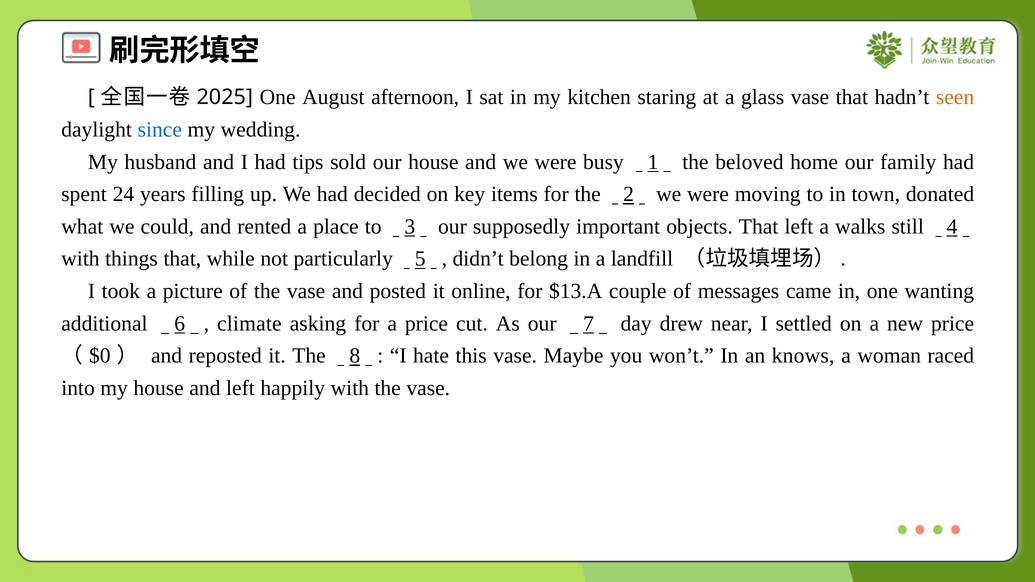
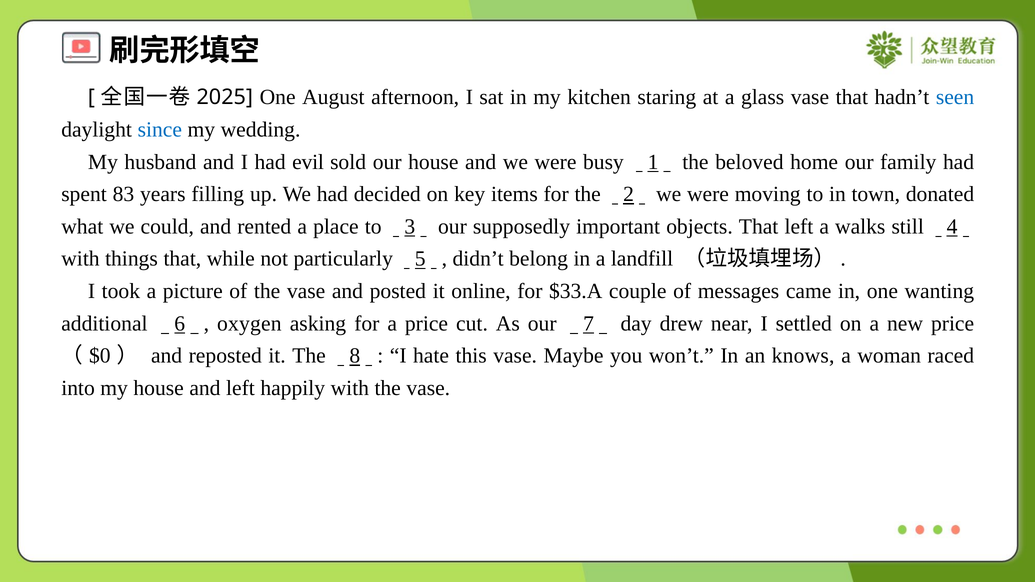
seen colour: orange -> blue (955, 97)
tips: tips -> evil (308, 162)
24: 24 -> 83 (123, 194)
$13.A: $13.A -> $33.A (576, 291)
climate: climate -> oxygen (249, 324)
